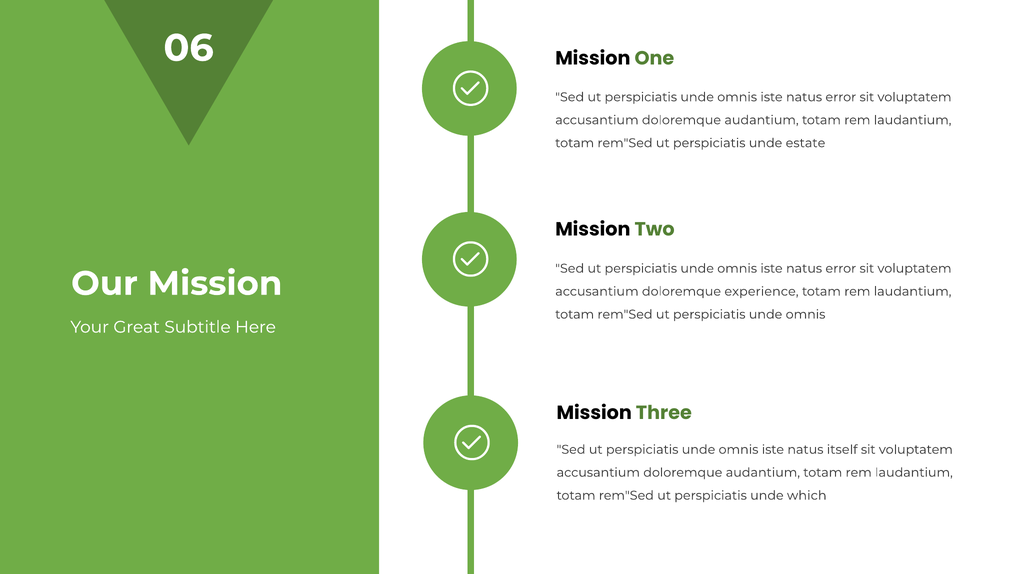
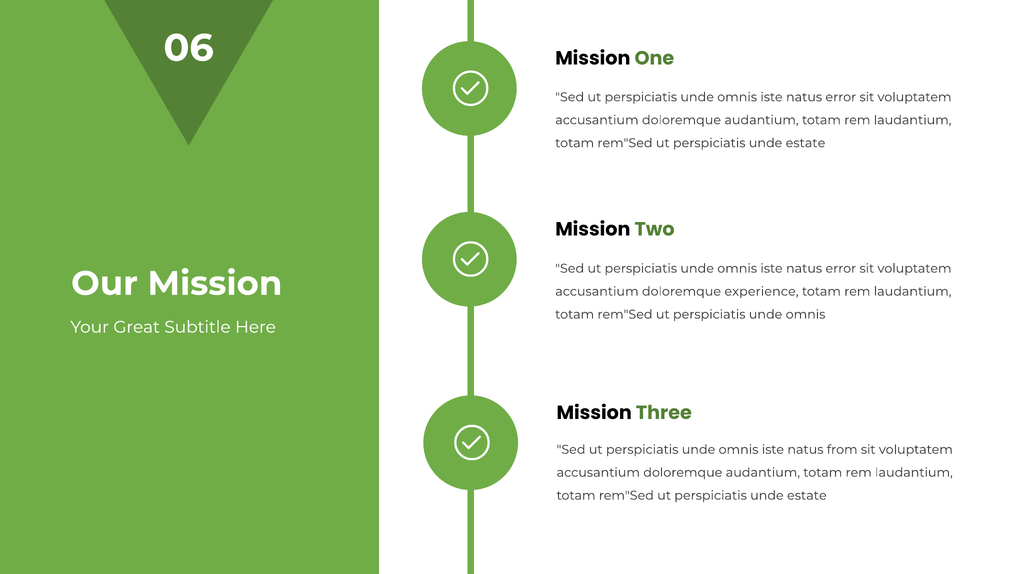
itself: itself -> from (842, 450)
which: which -> estate (807, 496)
